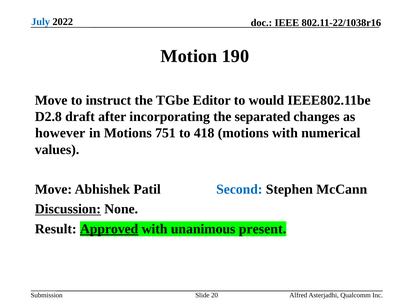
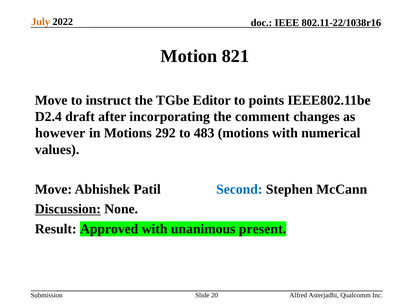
July colour: blue -> orange (41, 22)
190: 190 -> 821 (236, 56)
would: would -> points (266, 100)
D2.8: D2.8 -> D2.4 (48, 116)
separated: separated -> comment (262, 116)
751: 751 -> 292 (165, 133)
418: 418 -> 483 (204, 133)
Approved underline: present -> none (109, 229)
